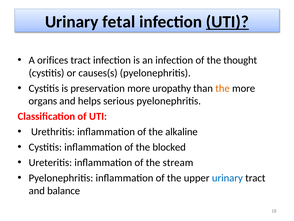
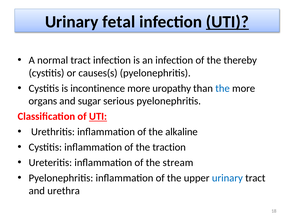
orifices: orifices -> normal (53, 60)
thought: thought -> thereby (240, 60)
preservation: preservation -> incontinence (98, 88)
the colour: orange -> blue (223, 88)
helps: helps -> sugar (89, 101)
UTI underline: none -> present (98, 116)
blocked: blocked -> traction (169, 147)
balance: balance -> urethra (64, 190)
